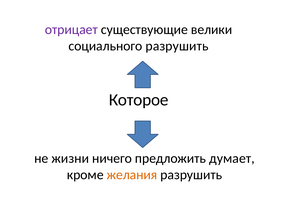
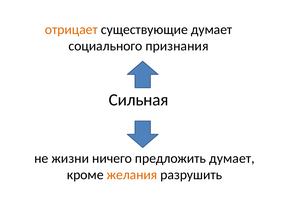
отрицает colour: purple -> orange (71, 30)
существующие велики: велики -> думает (212, 30)
социального разрушить: разрушить -> признания (177, 46)
Которое: Которое -> Сильная (139, 100)
